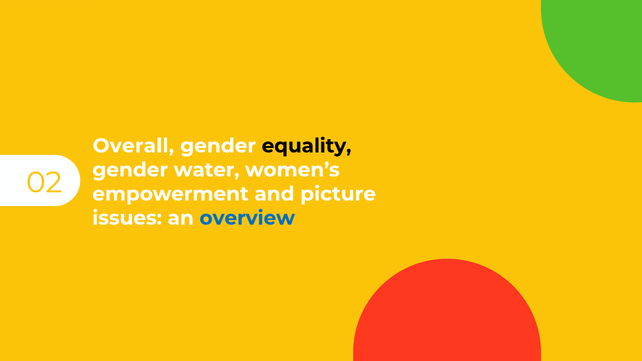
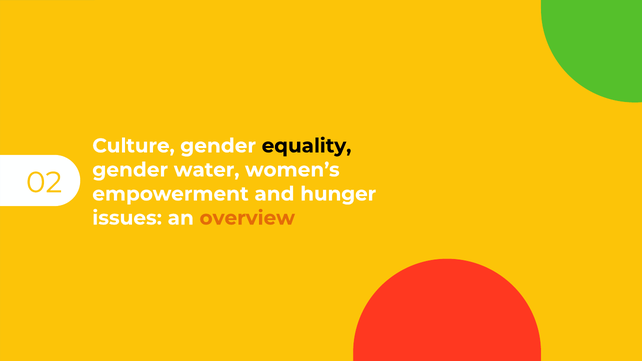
Overall: Overall -> Culture (133, 146)
picture: picture -> hunger (338, 194)
overview colour: blue -> orange (247, 218)
